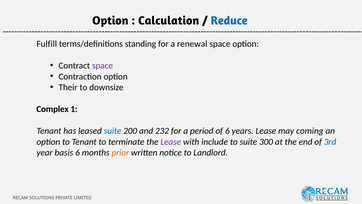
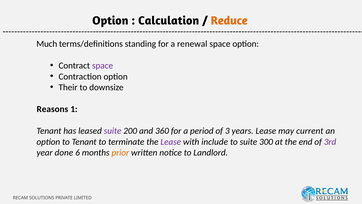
Reduce colour: blue -> orange (229, 21)
Fulfill: Fulfill -> Much (47, 44)
Complex: Complex -> Reasons (52, 109)
suite colour: blue -> purple (113, 131)
232: 232 -> 360 (162, 131)
of 6: 6 -> 3 (227, 131)
coming: coming -> current (310, 131)
3rd colour: blue -> purple (330, 142)
basis: basis -> done (64, 152)
